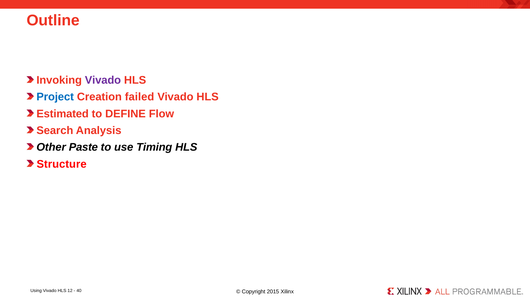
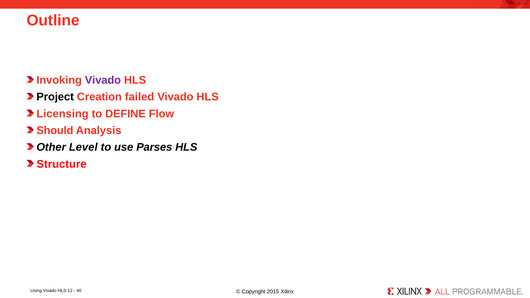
Project colour: blue -> black (55, 97)
Estimated: Estimated -> Licensing (63, 114)
Search: Search -> Should (55, 131)
Paste: Paste -> Level (83, 147)
Timing: Timing -> Parses (154, 147)
